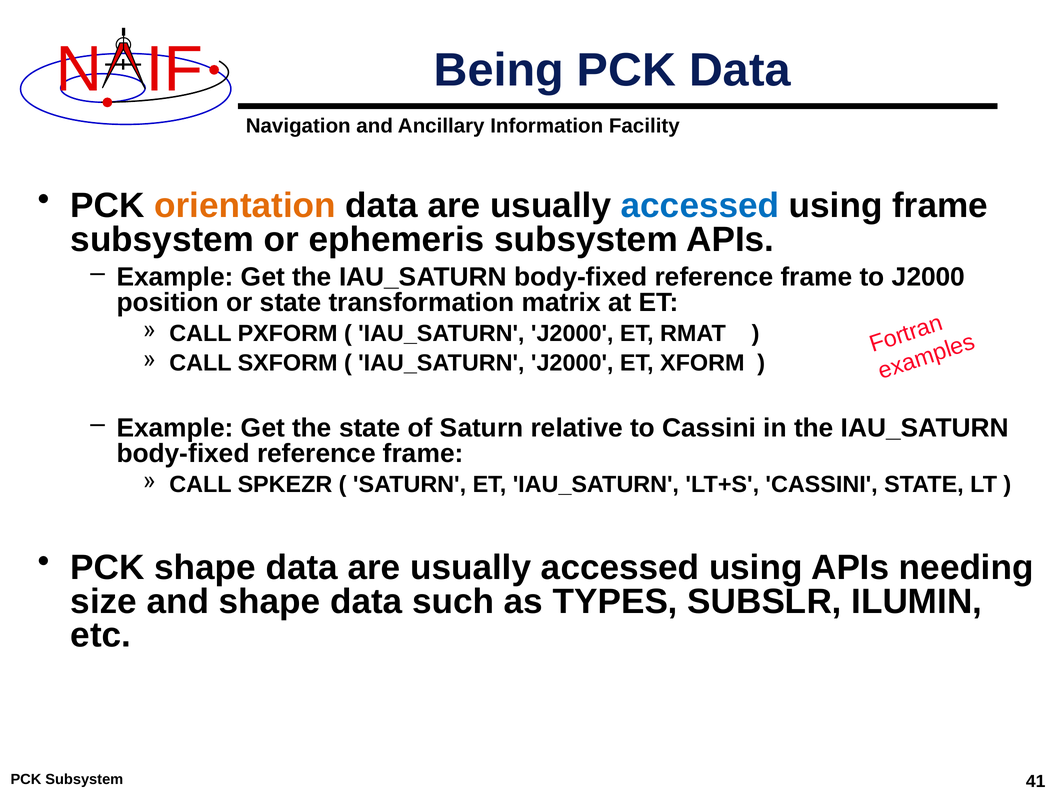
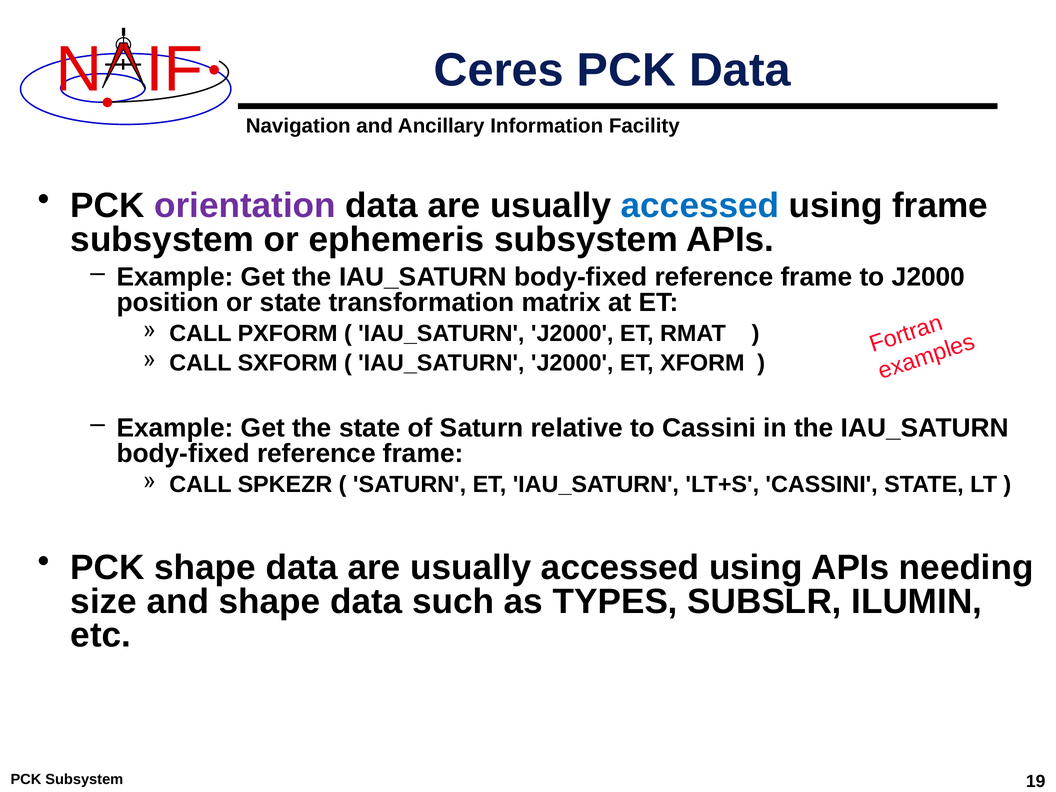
Being: Being -> Ceres (499, 71)
orientation colour: orange -> purple (245, 206)
41: 41 -> 19 (1036, 782)
